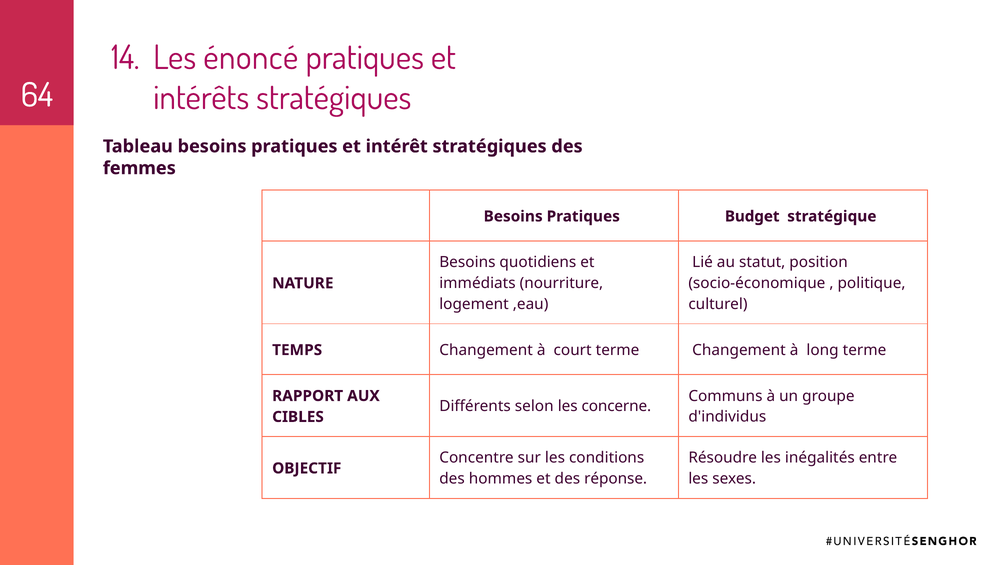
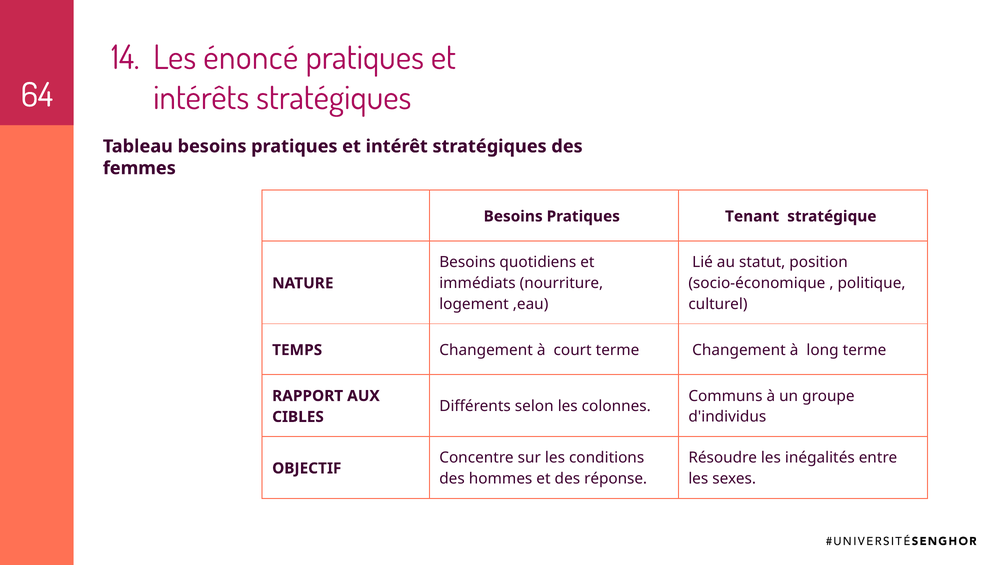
Budget: Budget -> Tenant (752, 217)
concerne: concerne -> colonnes (616, 407)
